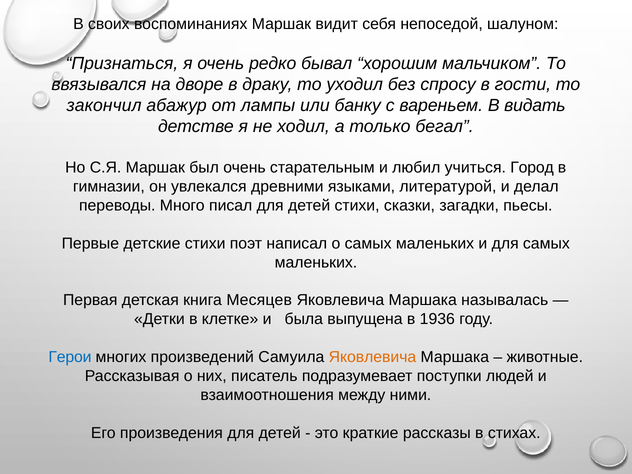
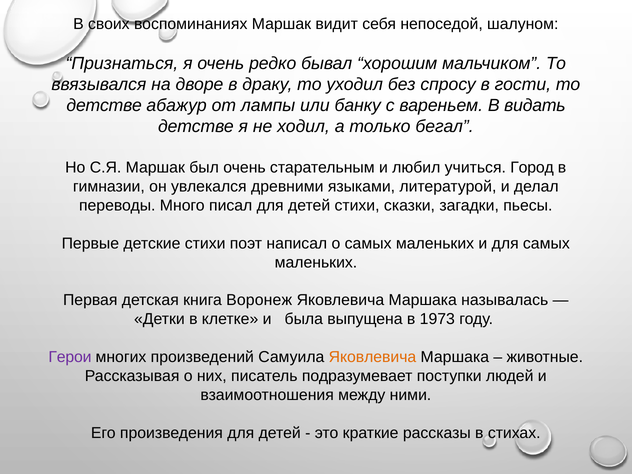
закончил: закончил -> детстве (104, 105)
Месяцев: Месяцев -> Воронеж (259, 300)
1936: 1936 -> 1973 (437, 319)
Герои colour: blue -> purple (70, 357)
